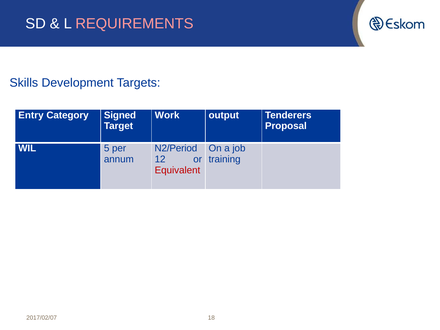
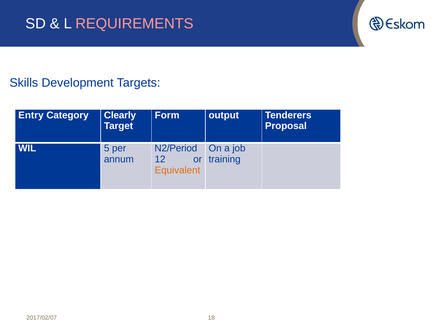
Signed: Signed -> Clearly (120, 115)
Work: Work -> Form (167, 115)
Equivalent colour: red -> orange (177, 170)
